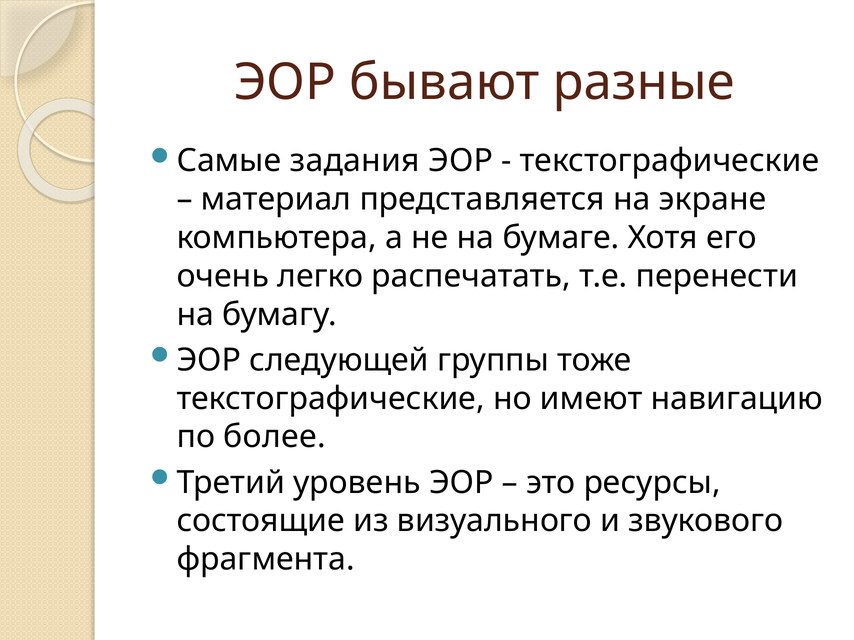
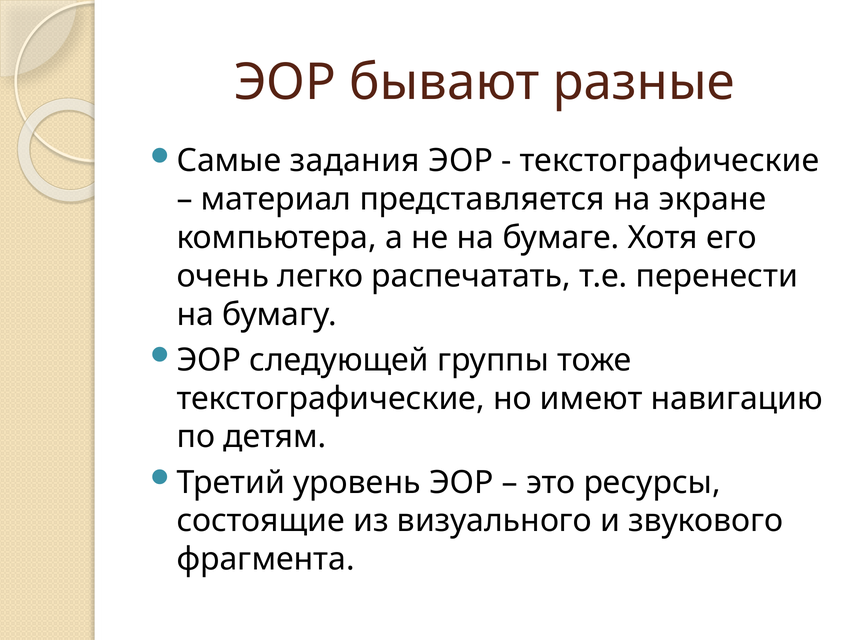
более: более -> детям (275, 437)
